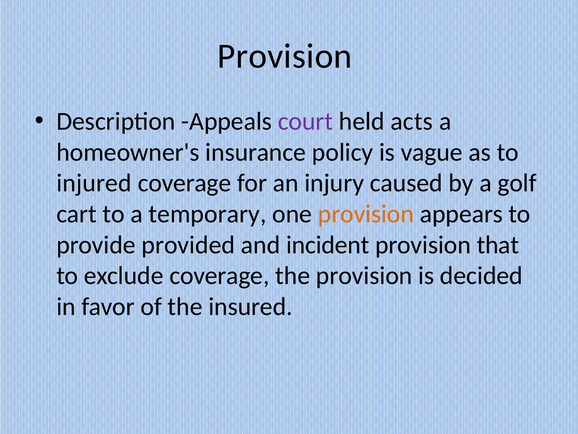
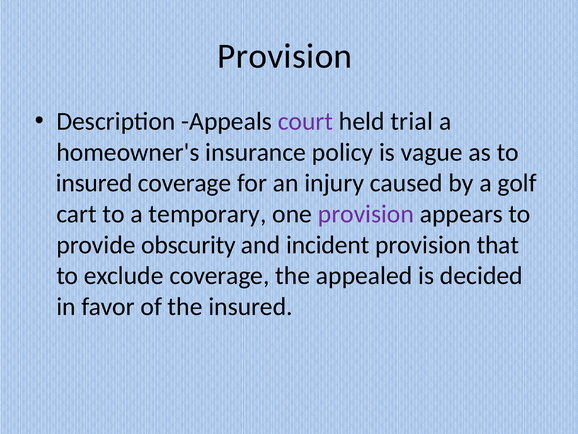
acts: acts -> trial (412, 121)
injured: injured -> insured (94, 183)
provision colour: orange -> purple (366, 214)
provided: provided -> obscurity (188, 245)
the provision: provision -> appealed (364, 275)
